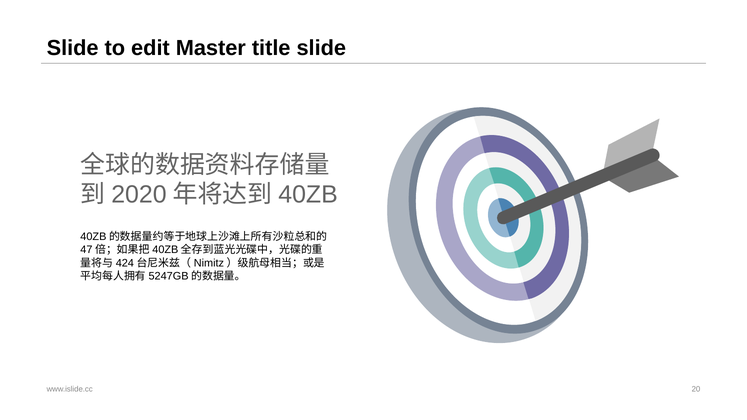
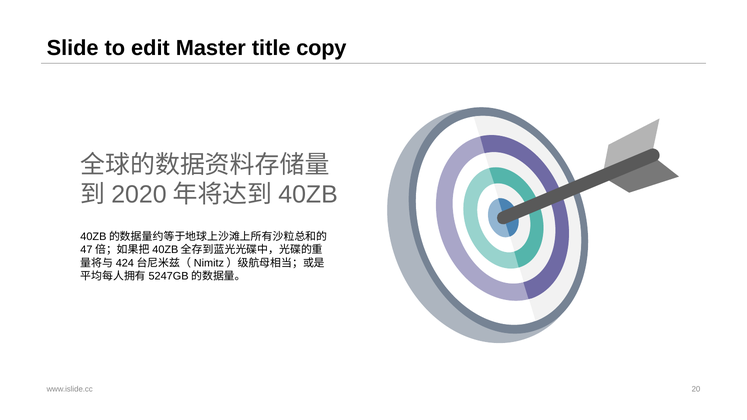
title slide: slide -> copy (321, 48)
